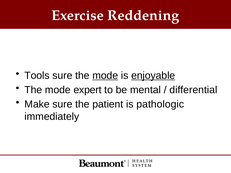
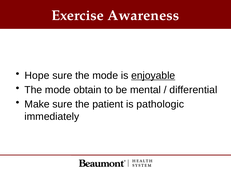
Reddening: Reddening -> Awareness (143, 15)
Tools: Tools -> Hope (37, 76)
mode underline: present -> none (105, 76)
expert: expert -> obtain (88, 90)
